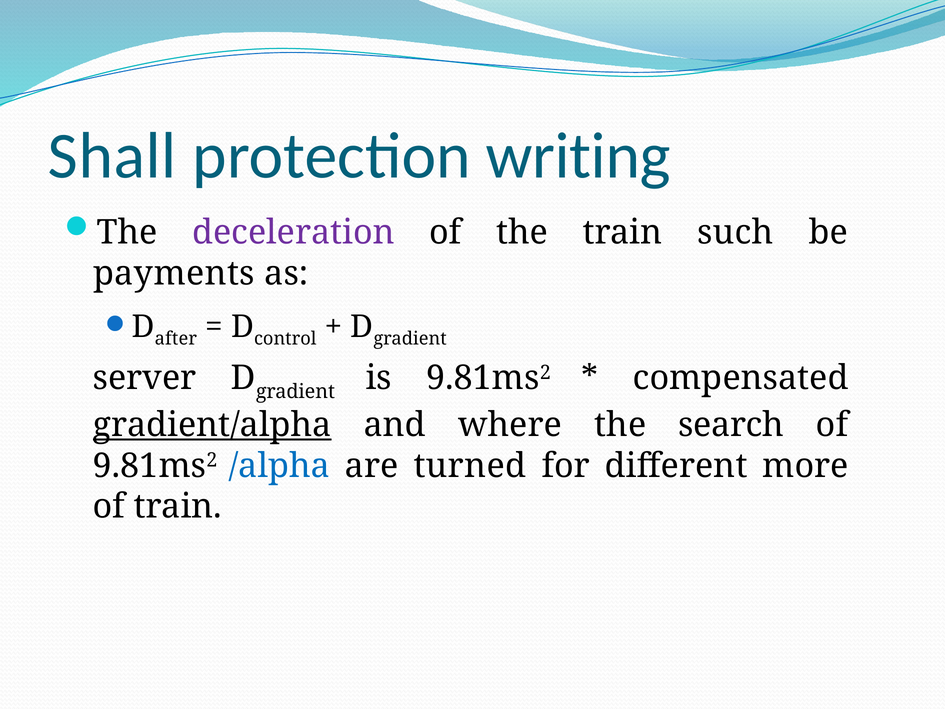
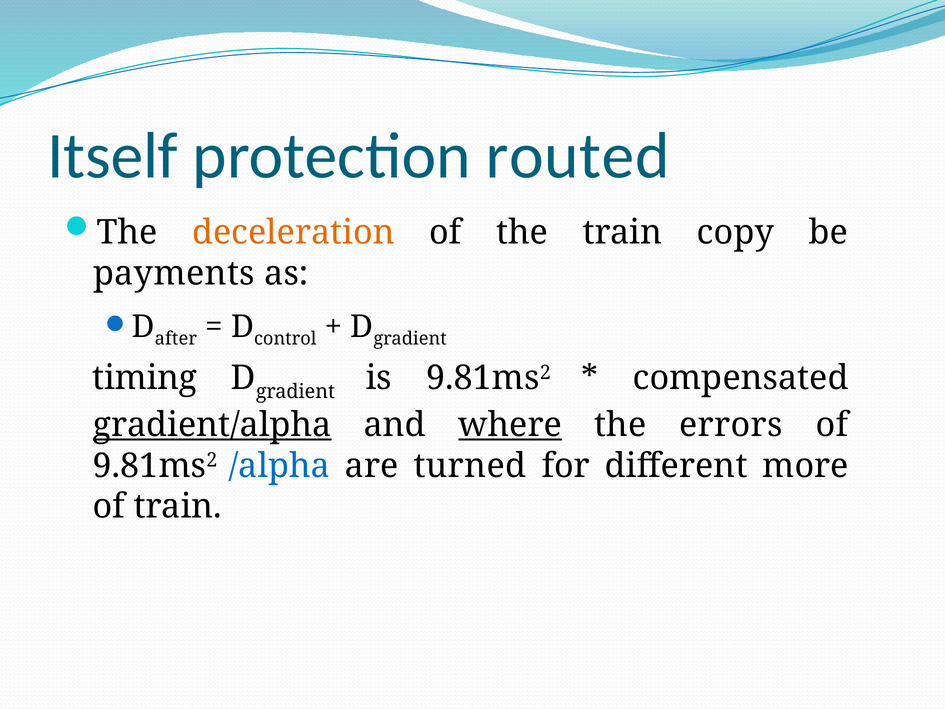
Shall: Shall -> Itself (113, 156)
writing: writing -> routed (578, 156)
deceleration colour: purple -> orange (293, 232)
such: such -> copy (735, 232)
server: server -> timing (145, 378)
where underline: none -> present (510, 425)
search: search -> errors (731, 425)
